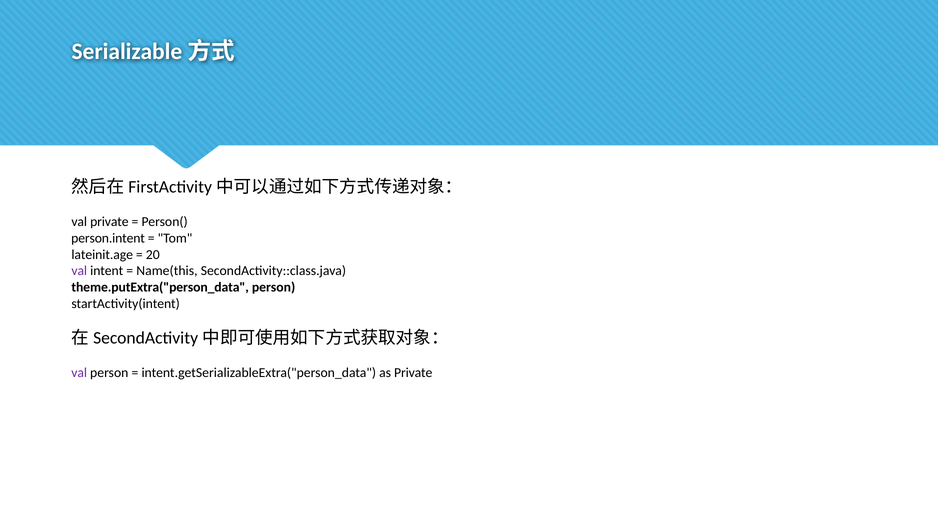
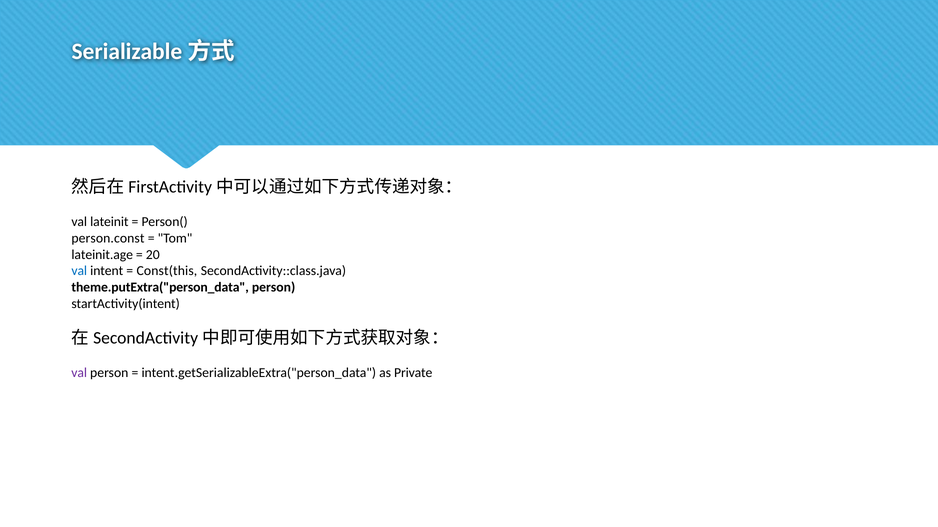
val private: private -> lateinit (109, 222)
person.intent: person.intent -> person.const (108, 238)
val colour: purple -> blue (79, 271)
Name(this: Name(this -> Const(this (167, 271)
